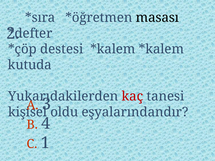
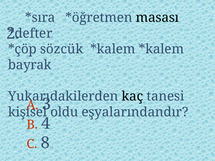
destesi: destesi -> sözcük (62, 49)
kutuda: kutuda -> bayrak (30, 65)
kaç colour: red -> black (132, 96)
1: 1 -> 8 (45, 143)
